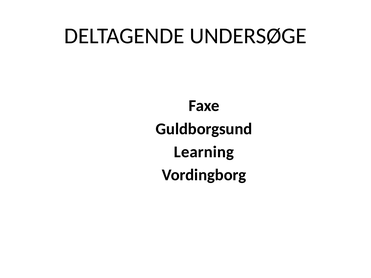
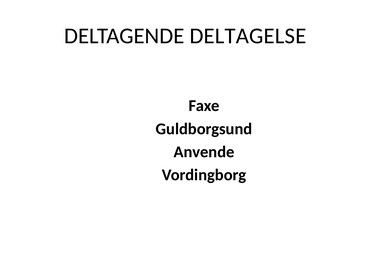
UNDERSØGE: UNDERSØGE -> DELTAGELSE (248, 36)
Learning: Learning -> Anvende (204, 152)
